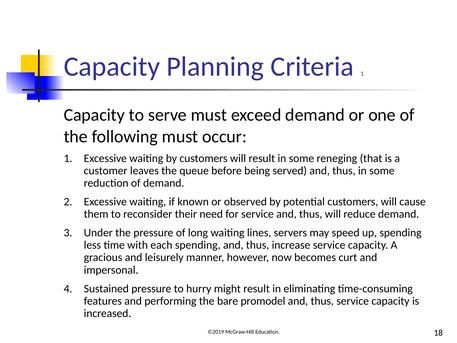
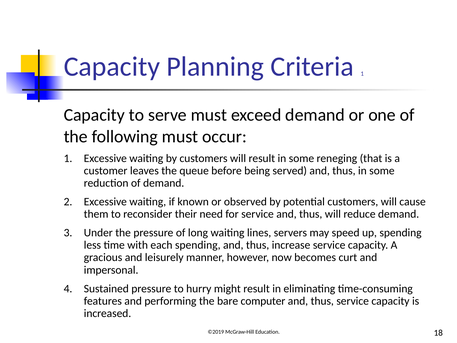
promodel: promodel -> computer (263, 301)
